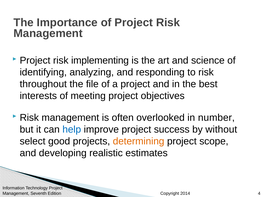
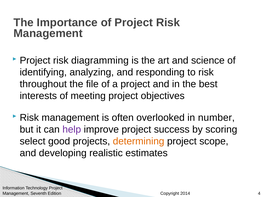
implementing: implementing -> diagramming (100, 61)
help colour: blue -> purple (72, 130)
without: without -> scoring (221, 130)
